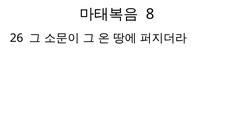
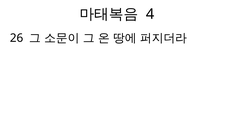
8: 8 -> 4 (150, 14)
